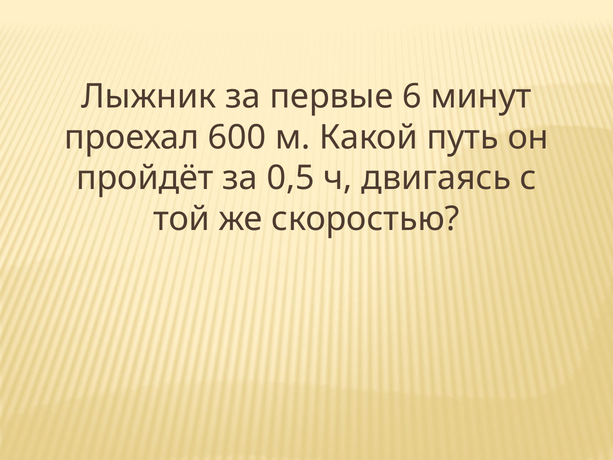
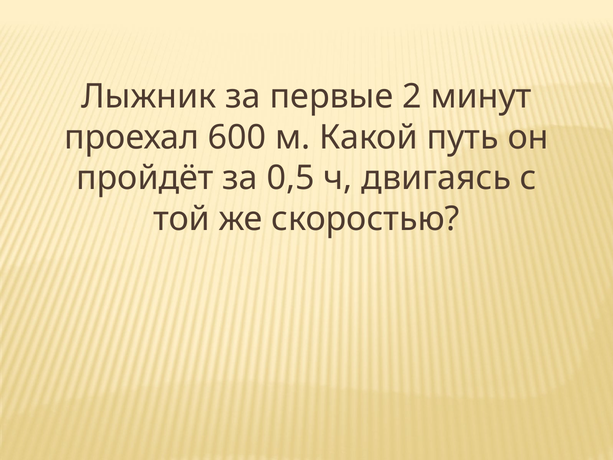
6: 6 -> 2 (412, 96)
